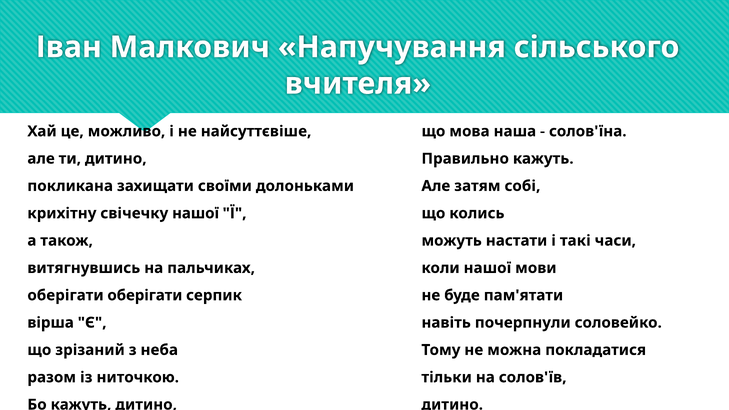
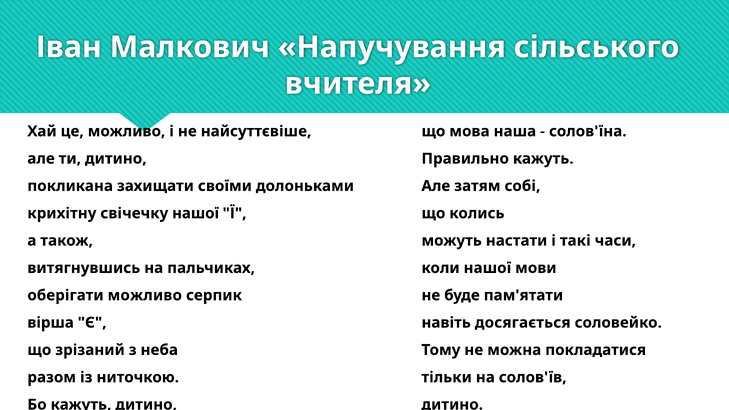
оберігати оберігати: оберігати -> можливо (145, 295)
почерпнули: почерпнули -> досягається (523, 323)
